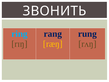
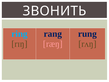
ræŋ colour: yellow -> pink (53, 44)
